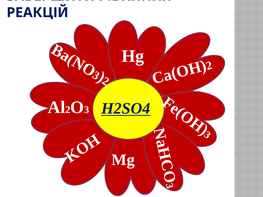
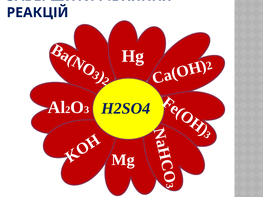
H2SO4 underline: present -> none (126, 109)
